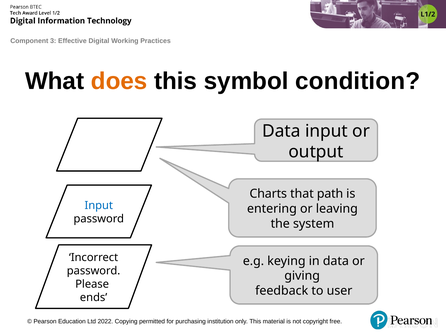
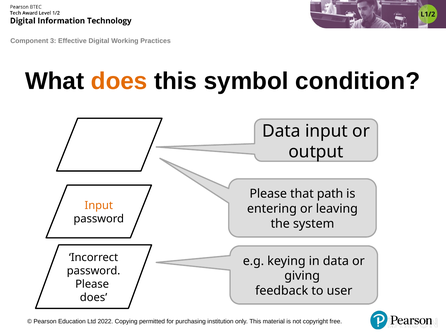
Charts: Charts -> Please (268, 194)
Input colour: blue -> orange (99, 205)
ends: ends -> does (94, 297)
